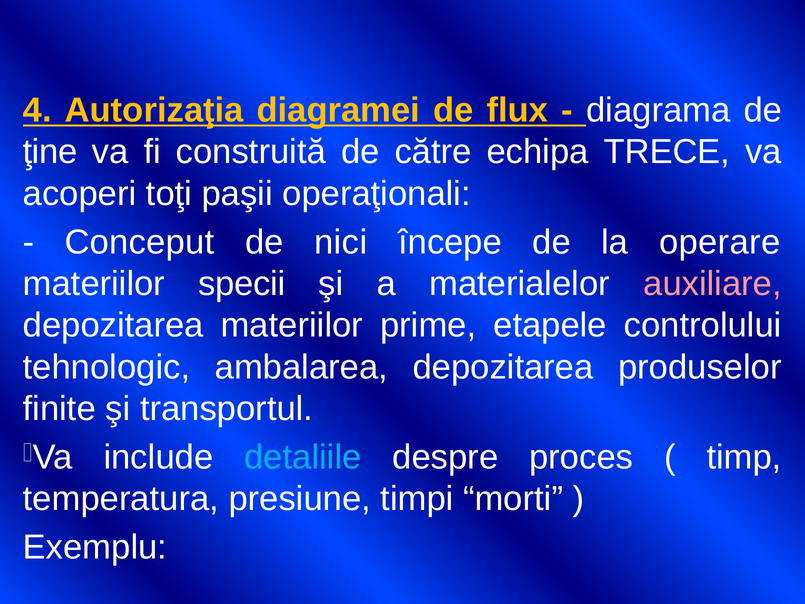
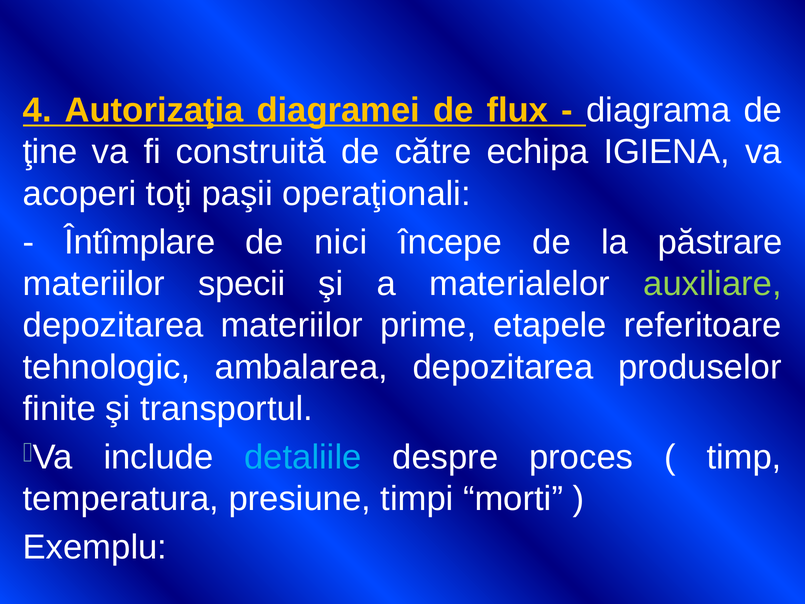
TRECE: TRECE -> IGIENA (667, 152)
Conceput: Conceput -> Întîmplare (140, 242)
operare: operare -> păstrare (720, 242)
auxiliare colour: pink -> light green (712, 284)
controlului: controlului -> referitoare (703, 325)
